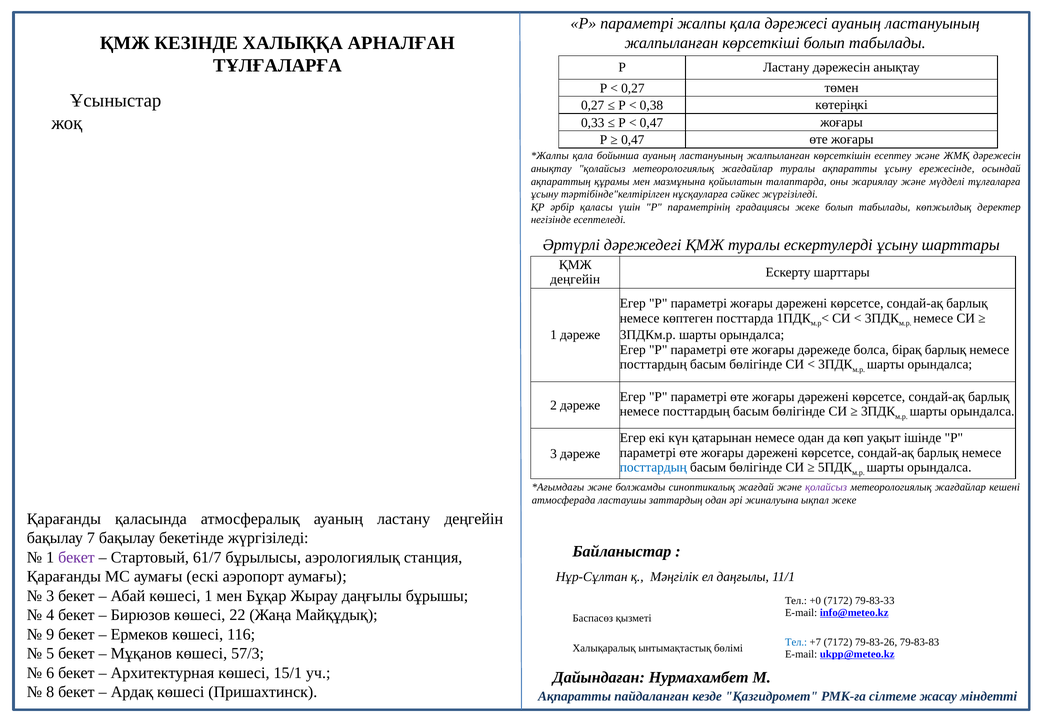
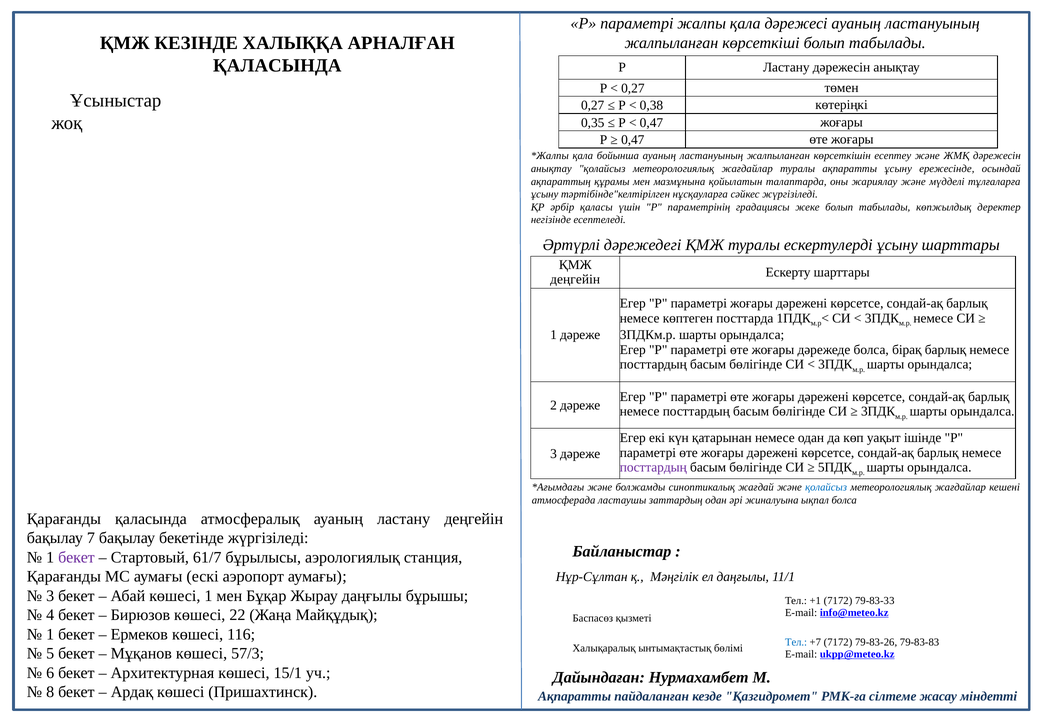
ТҰЛҒАЛАРҒА: ТҰЛҒАЛАРҒА -> ҚАЛАСЫНДА (277, 66)
0,33: 0,33 -> 0,35 (593, 123)
посттардың colour: blue -> purple (653, 467)
қолайсыз colour: purple -> blue (826, 487)
ықпал жеке: жеке -> болса (844, 500)
+0: +0 -> +1 (815, 601)
9: 9 -> 1 (50, 634)
